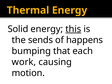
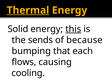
Thermal underline: none -> present (28, 10)
happens: happens -> because (84, 40)
work: work -> flows (24, 62)
motion: motion -> cooling (28, 73)
